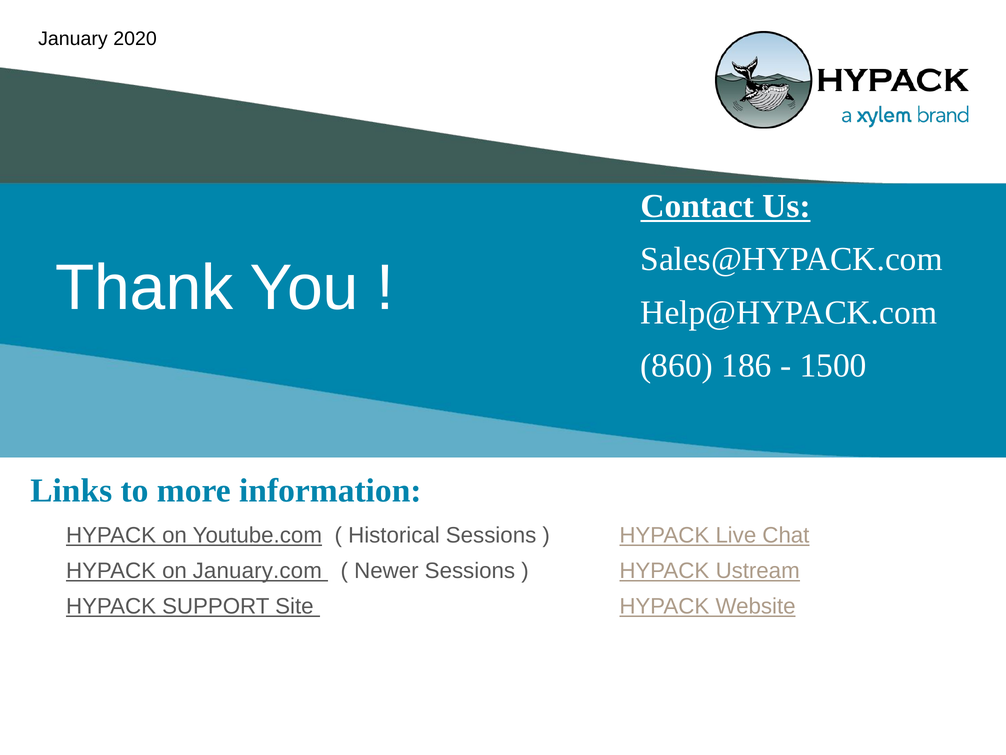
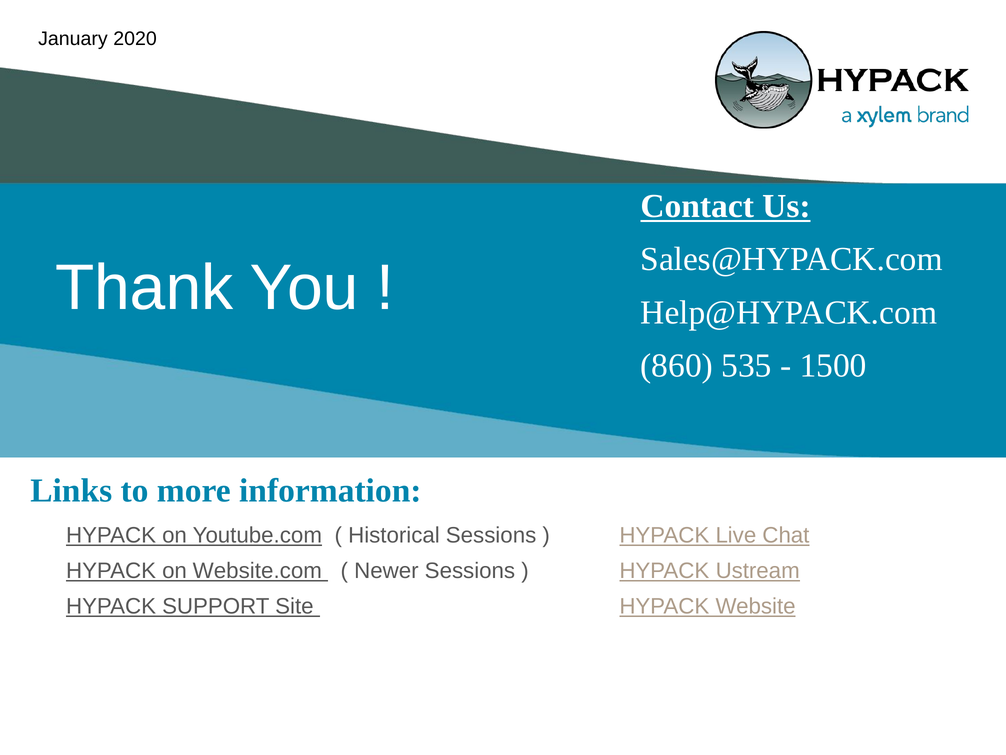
186: 186 -> 535 (747, 365)
January.com: January.com -> Website.com (257, 570)
